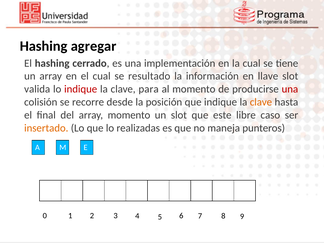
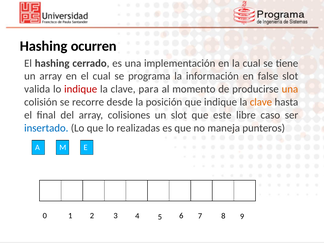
agregar: agregar -> ocurren (94, 46)
resultado: resultado -> programa (149, 76)
llave: llave -> false (268, 76)
una colour: red -> orange (290, 89)
array momento: momento -> colisiones (129, 115)
insertado colour: orange -> blue (46, 128)
